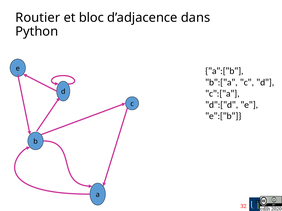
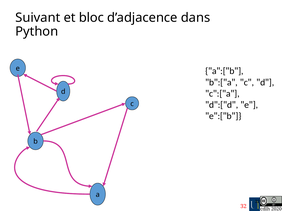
Routier: Routier -> Suivant (38, 18)
